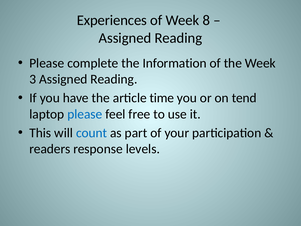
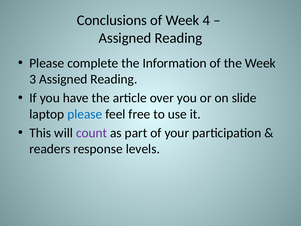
Experiences: Experiences -> Conclusions (112, 20)
8: 8 -> 4 (206, 20)
time: time -> over (162, 98)
tend: tend -> slide (244, 98)
count colour: blue -> purple (92, 133)
